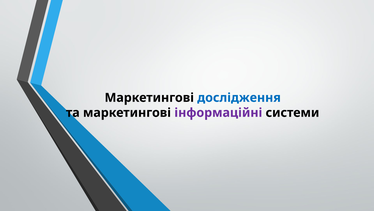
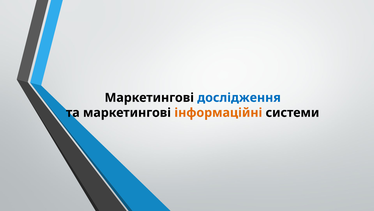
інформаційні colour: purple -> orange (218, 112)
